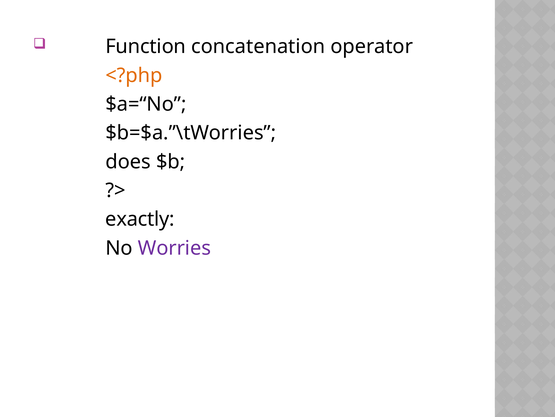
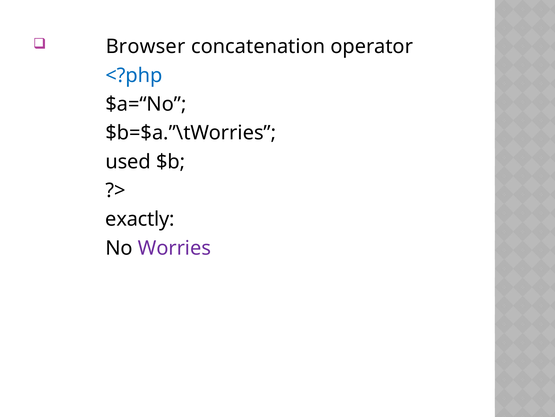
Function: Function -> Browser (146, 47)
<?php colour: orange -> blue (134, 75)
does: does -> used (128, 161)
